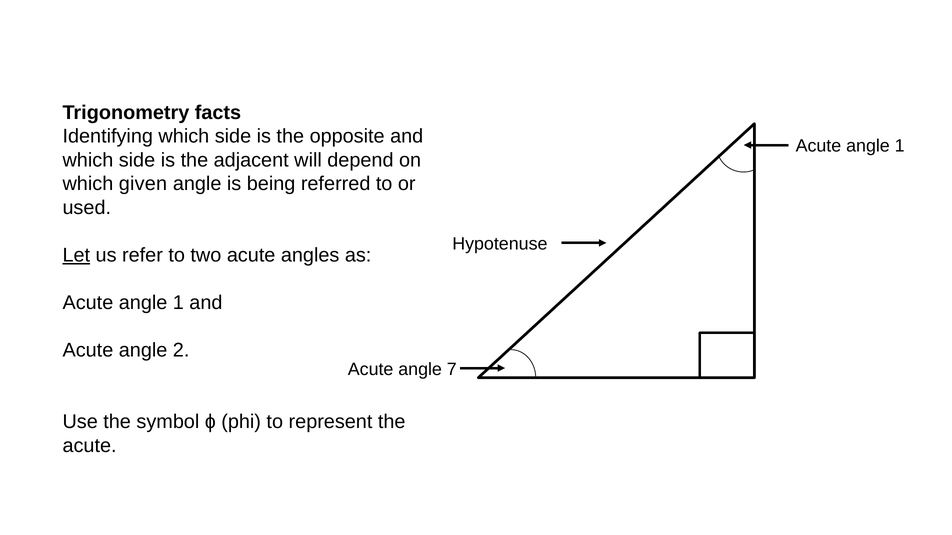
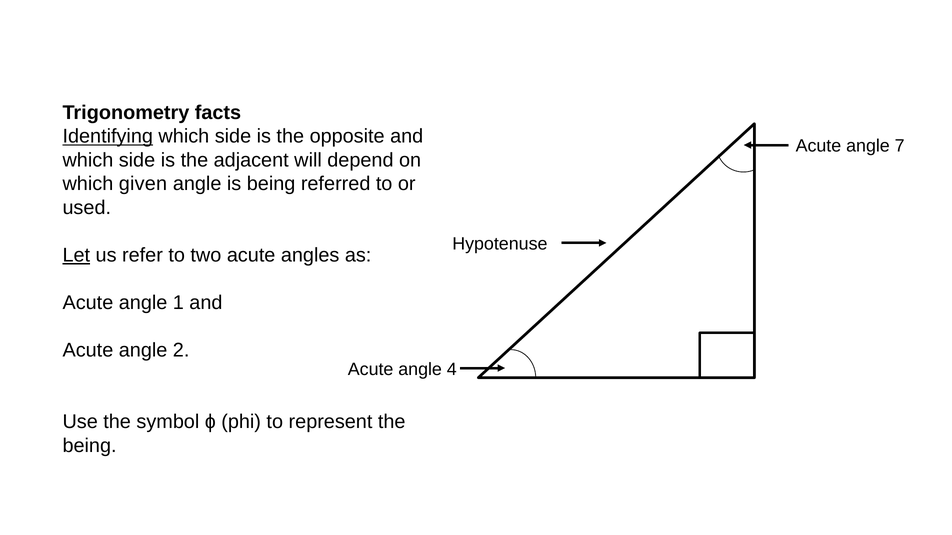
Identifying underline: none -> present (108, 136)
1: 1 -> 7 (900, 146)
7: 7 -> 4 (452, 369)
acute: acute -> being (90, 446)
